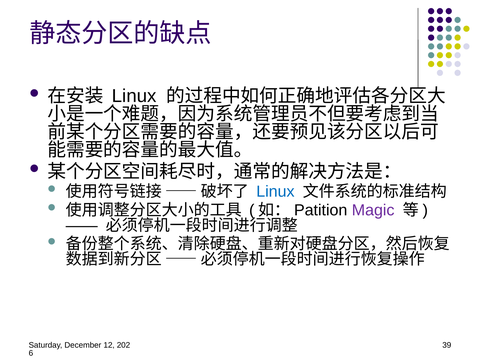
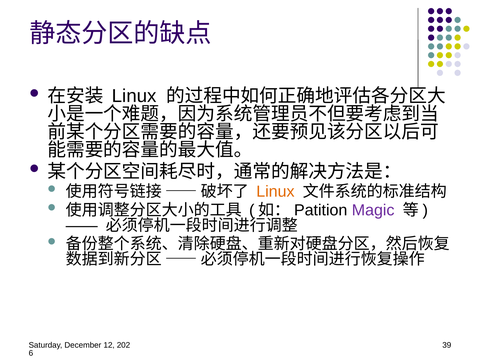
Linux colour: blue -> orange (275, 191)
